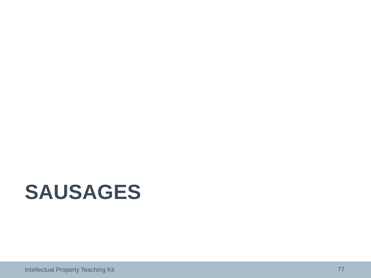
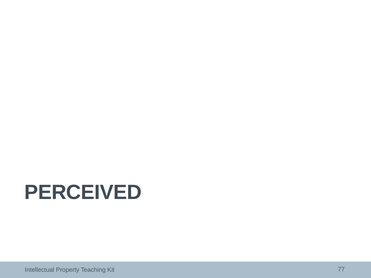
SAUSAGES: SAUSAGES -> PERCEIVED (83, 193)
